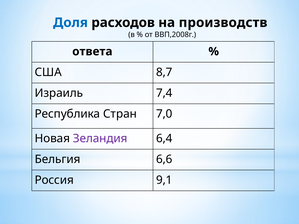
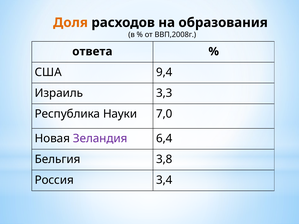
Доля colour: blue -> orange (70, 23)
производств: производств -> образования (223, 23)
8,7: 8,7 -> 9,4 (164, 72)
7,4: 7,4 -> 3,3 (164, 93)
Стран: Стран -> Науки (120, 114)
6,6: 6,6 -> 3,8 (164, 159)
9,1: 9,1 -> 3,4 (164, 180)
